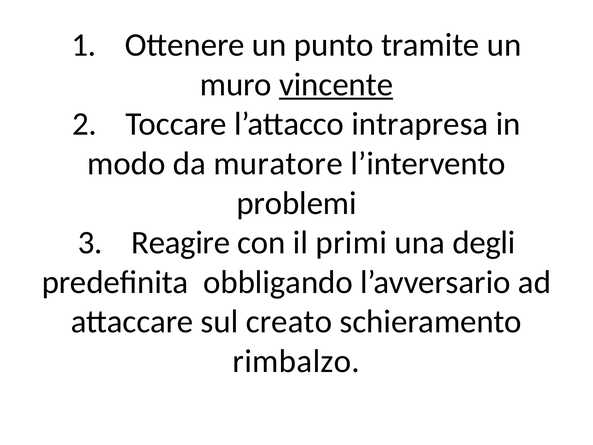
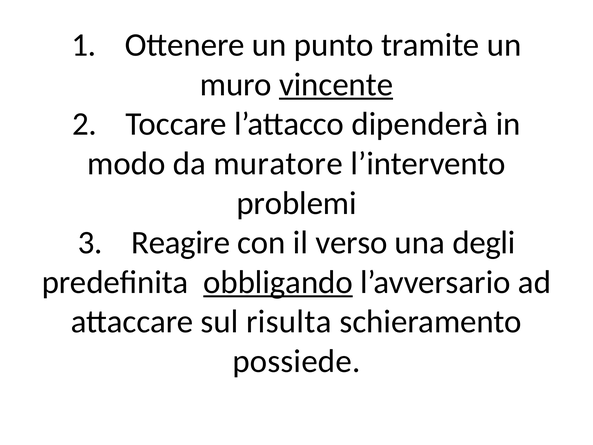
intrapresa: intrapresa -> dipenderà (420, 124)
primi: primi -> verso (351, 243)
obbligando underline: none -> present (278, 282)
creato: creato -> risulta (289, 322)
rimbalzo: rimbalzo -> possiede (296, 361)
